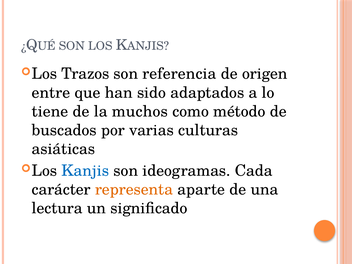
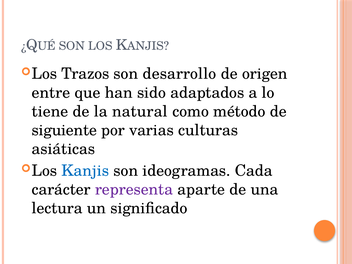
referencia: referencia -> desarrollo (179, 74)
muchos: muchos -> natural (140, 111)
buscados: buscados -> siguiente (64, 130)
representa colour: orange -> purple (134, 189)
